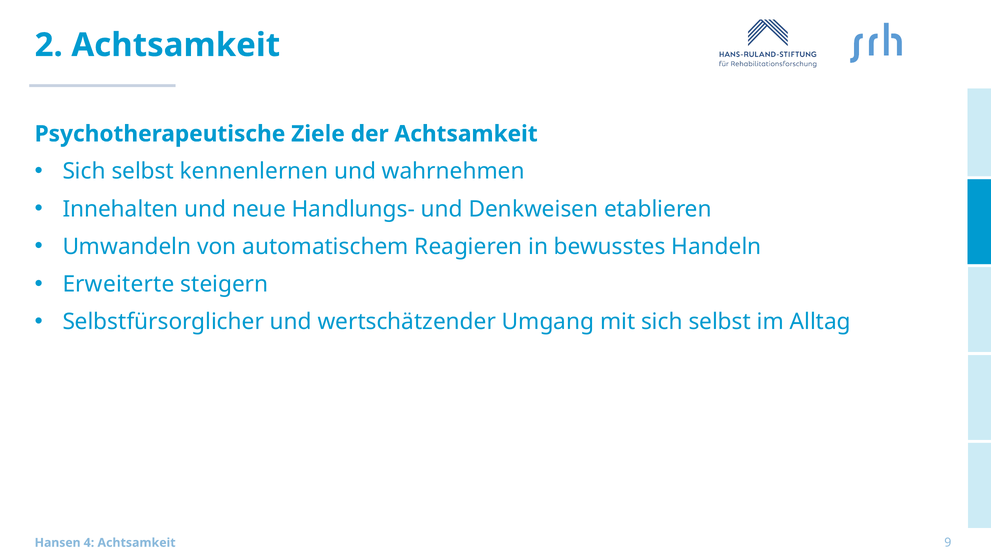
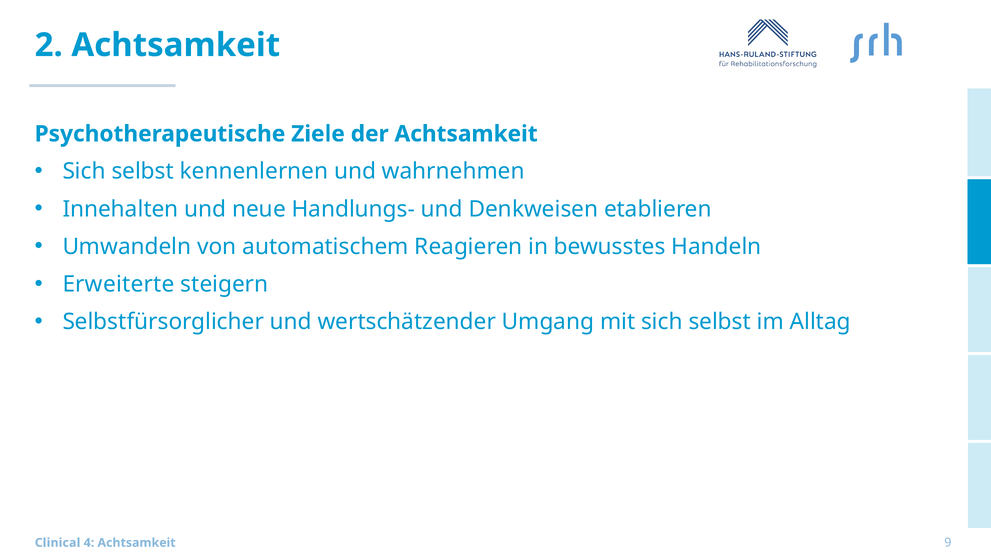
Hansen: Hansen -> Clinical (57, 542)
